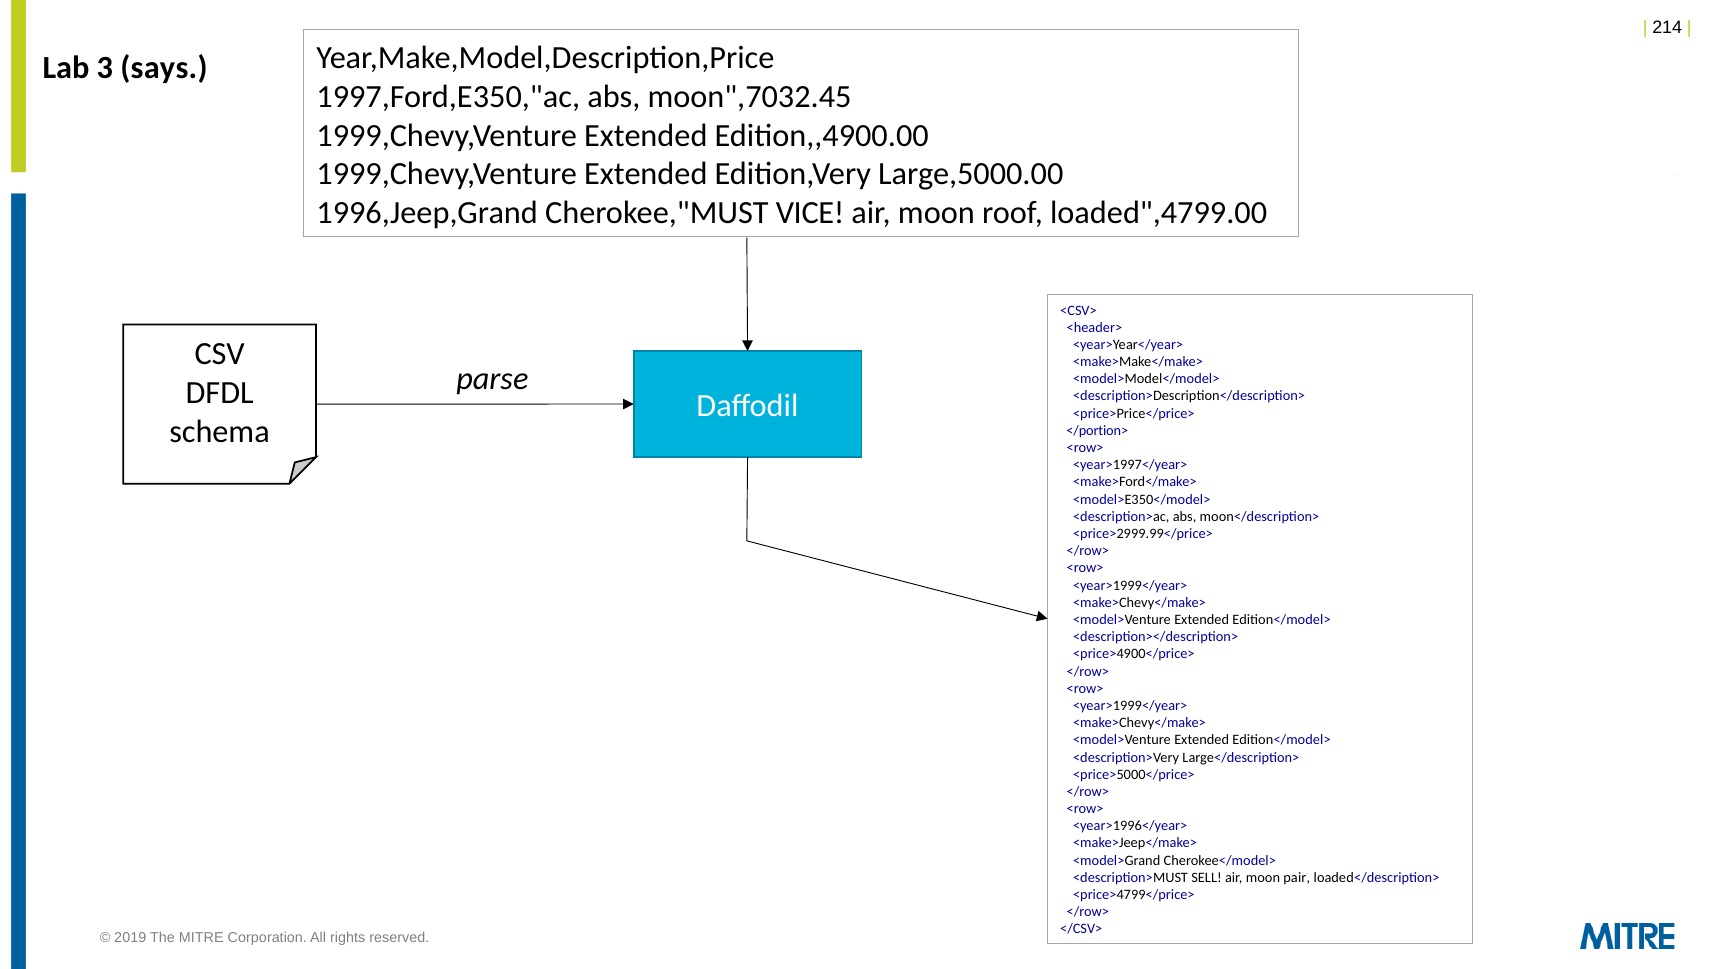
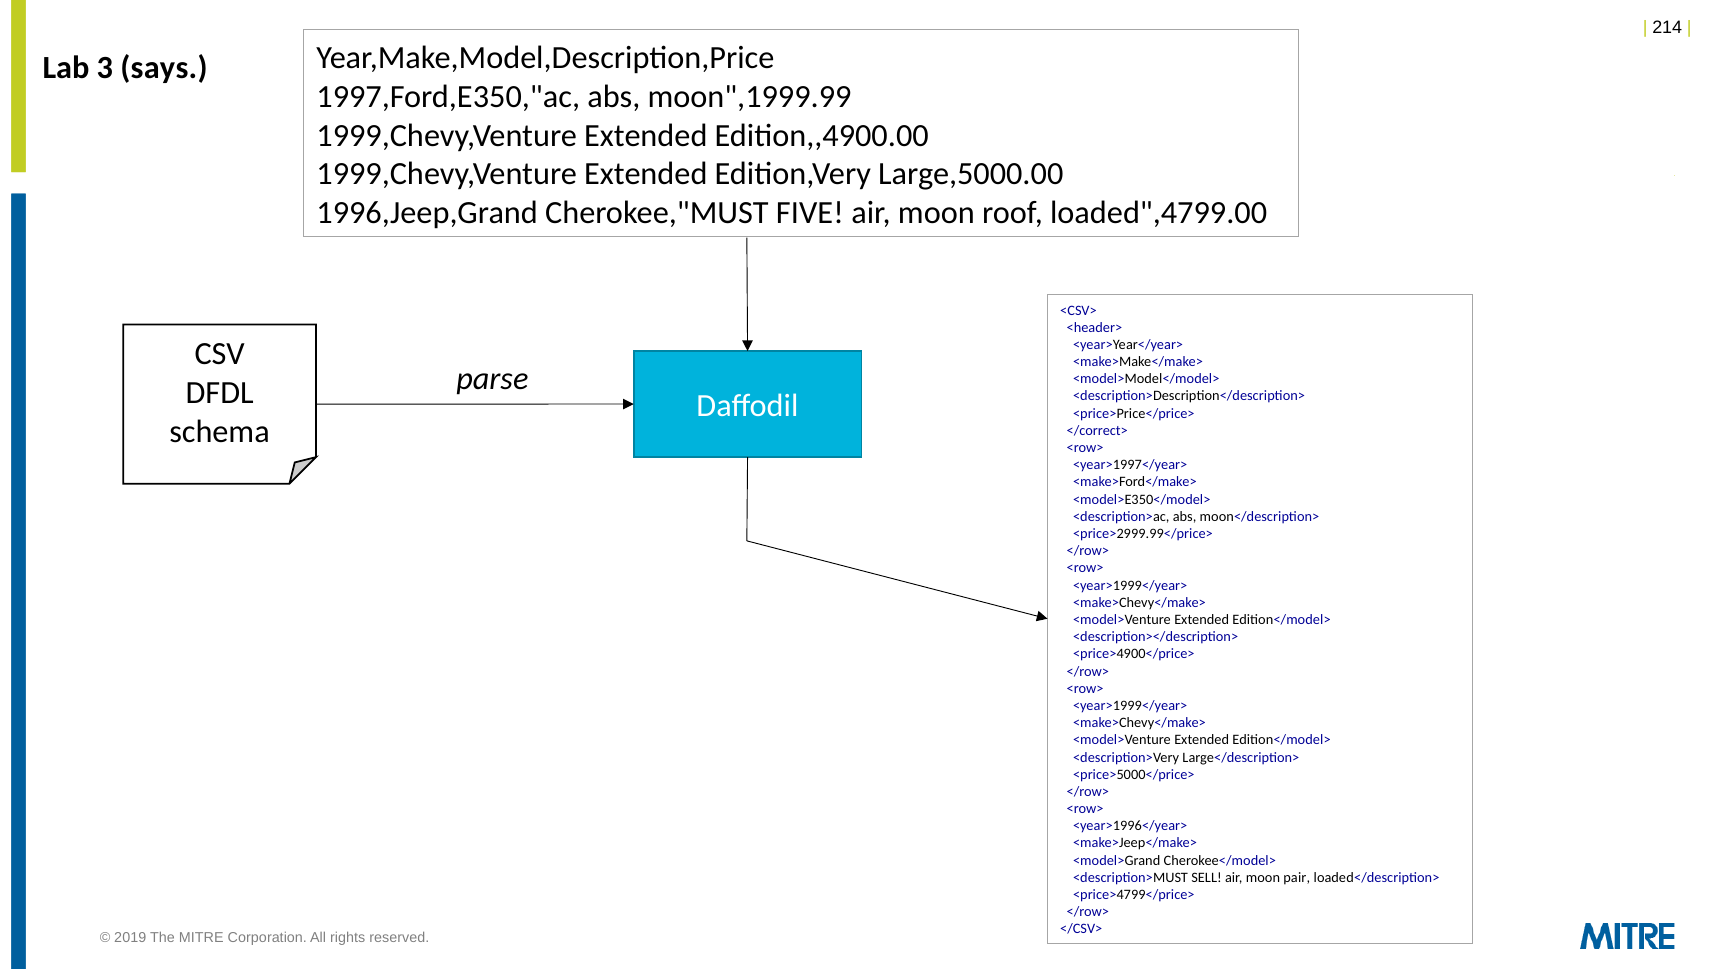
moon",7032.45: moon",7032.45 -> moon",1999.99 (749, 97)
VICE: VICE -> FIVE (810, 213)
</portion>: </portion> -> </correct> (1097, 431)
